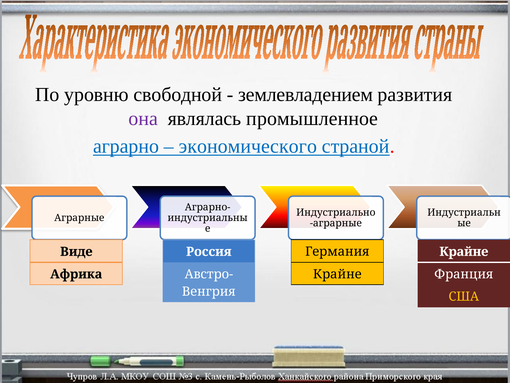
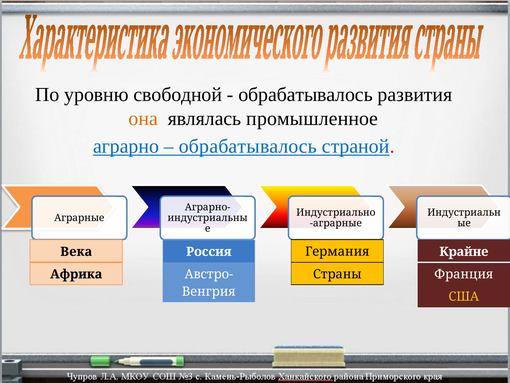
землевладением: землевладением -> обрабатывалось (306, 95)
она colour: purple -> orange (143, 118)
экономического: экономического -> обрабатывалось (248, 146)
Виде: Виде -> Века (76, 251)
Крайне: Крайне -> Страны (337, 274)
